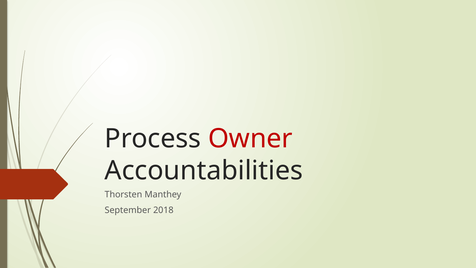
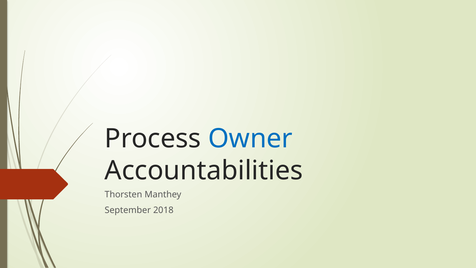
Owner colour: red -> blue (250, 138)
